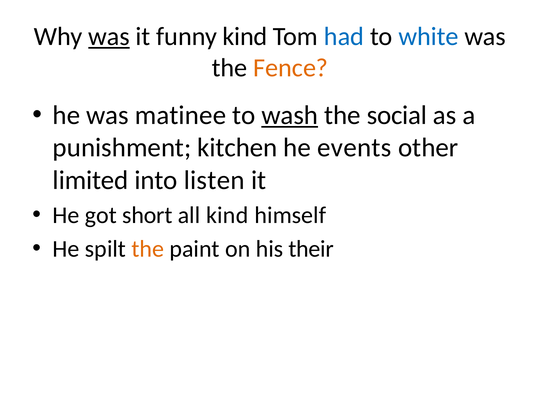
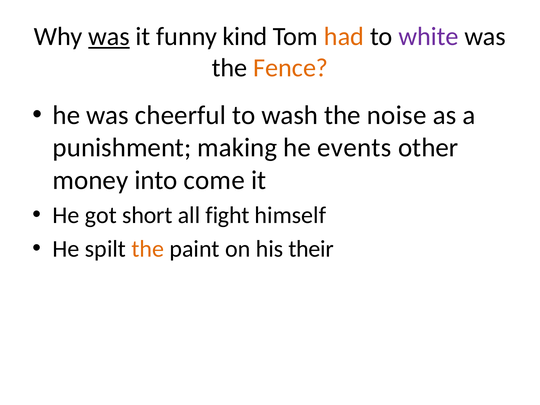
had colour: blue -> orange (344, 36)
white colour: blue -> purple (428, 36)
matinee: matinee -> cheerful (180, 115)
wash underline: present -> none (290, 115)
social: social -> noise (397, 115)
kitchen: kitchen -> making (237, 148)
limited: limited -> money (90, 180)
listen: listen -> come (214, 180)
all kind: kind -> fight (228, 215)
